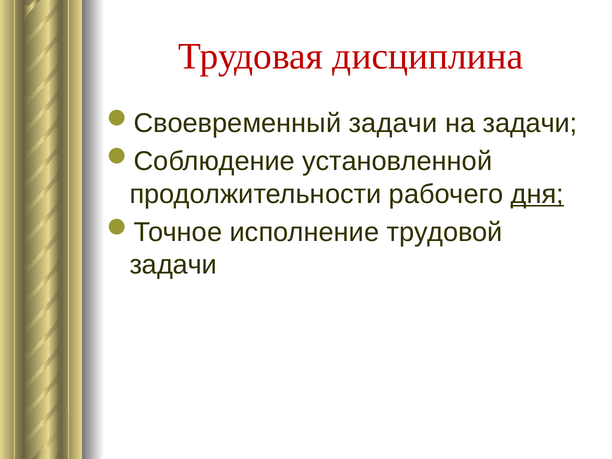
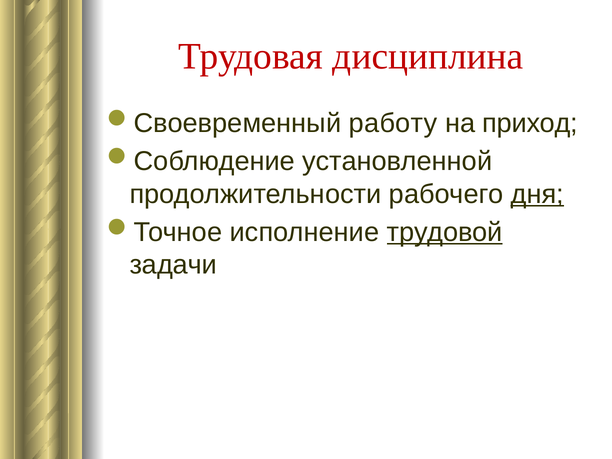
задачи: задачи -> работу (393, 123)
на задачи: задачи -> приход (530, 123)
трудовой underline: none -> present (445, 232)
